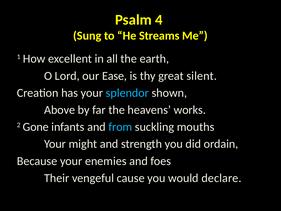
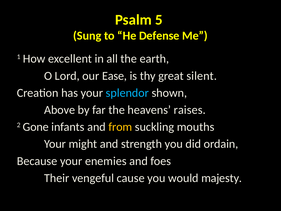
4: 4 -> 5 (159, 20)
Streams: Streams -> Defense (159, 36)
works: works -> raises (190, 110)
from colour: light blue -> yellow (120, 127)
declare: declare -> majesty (222, 178)
